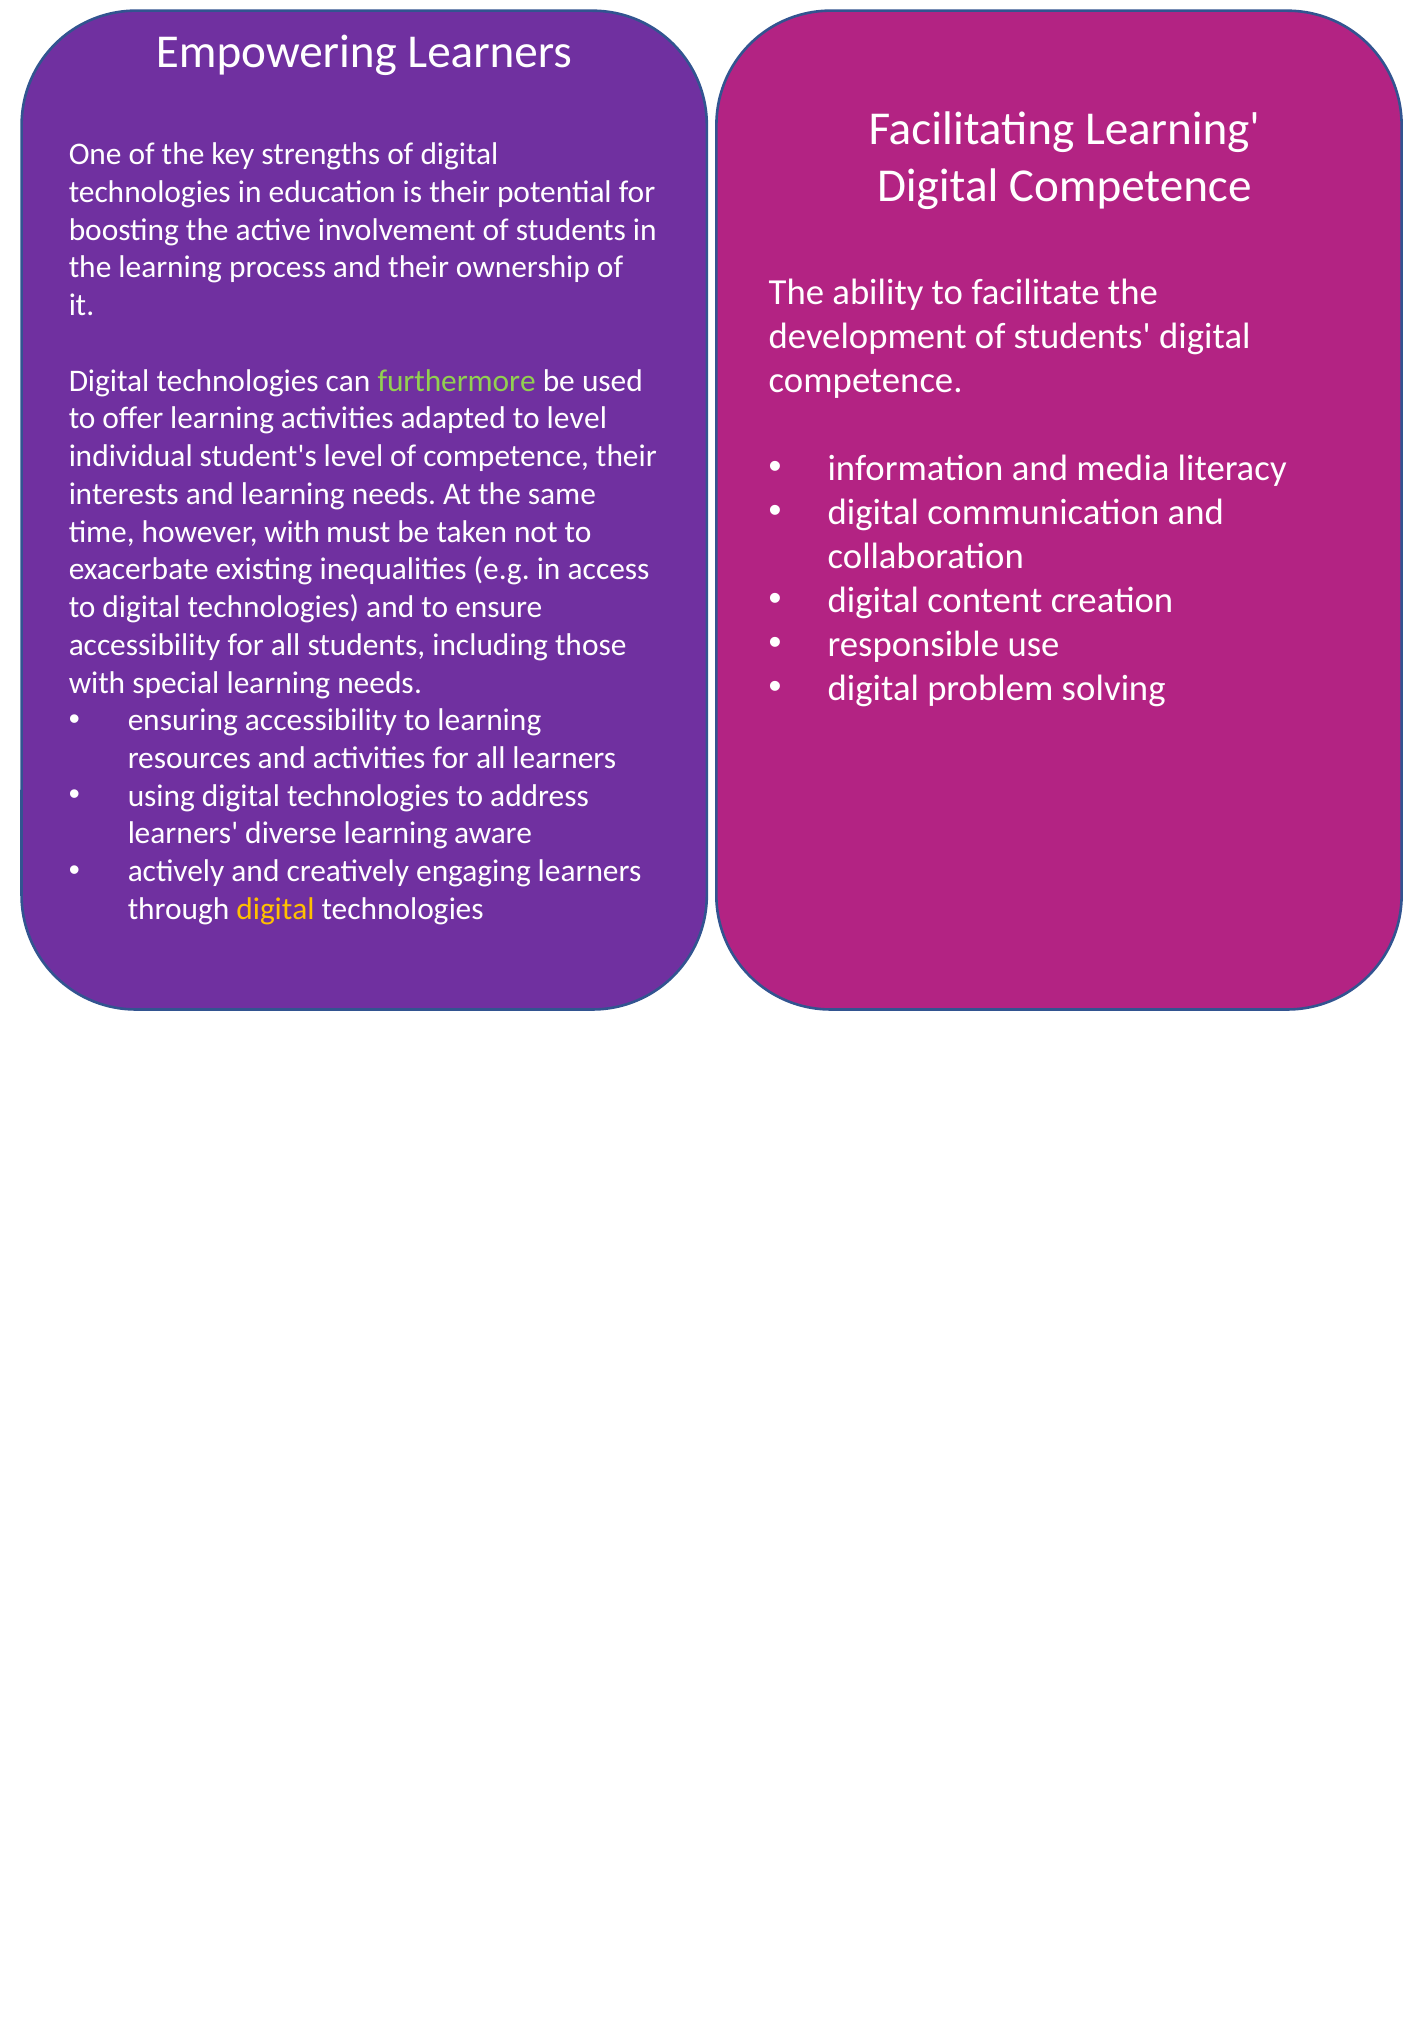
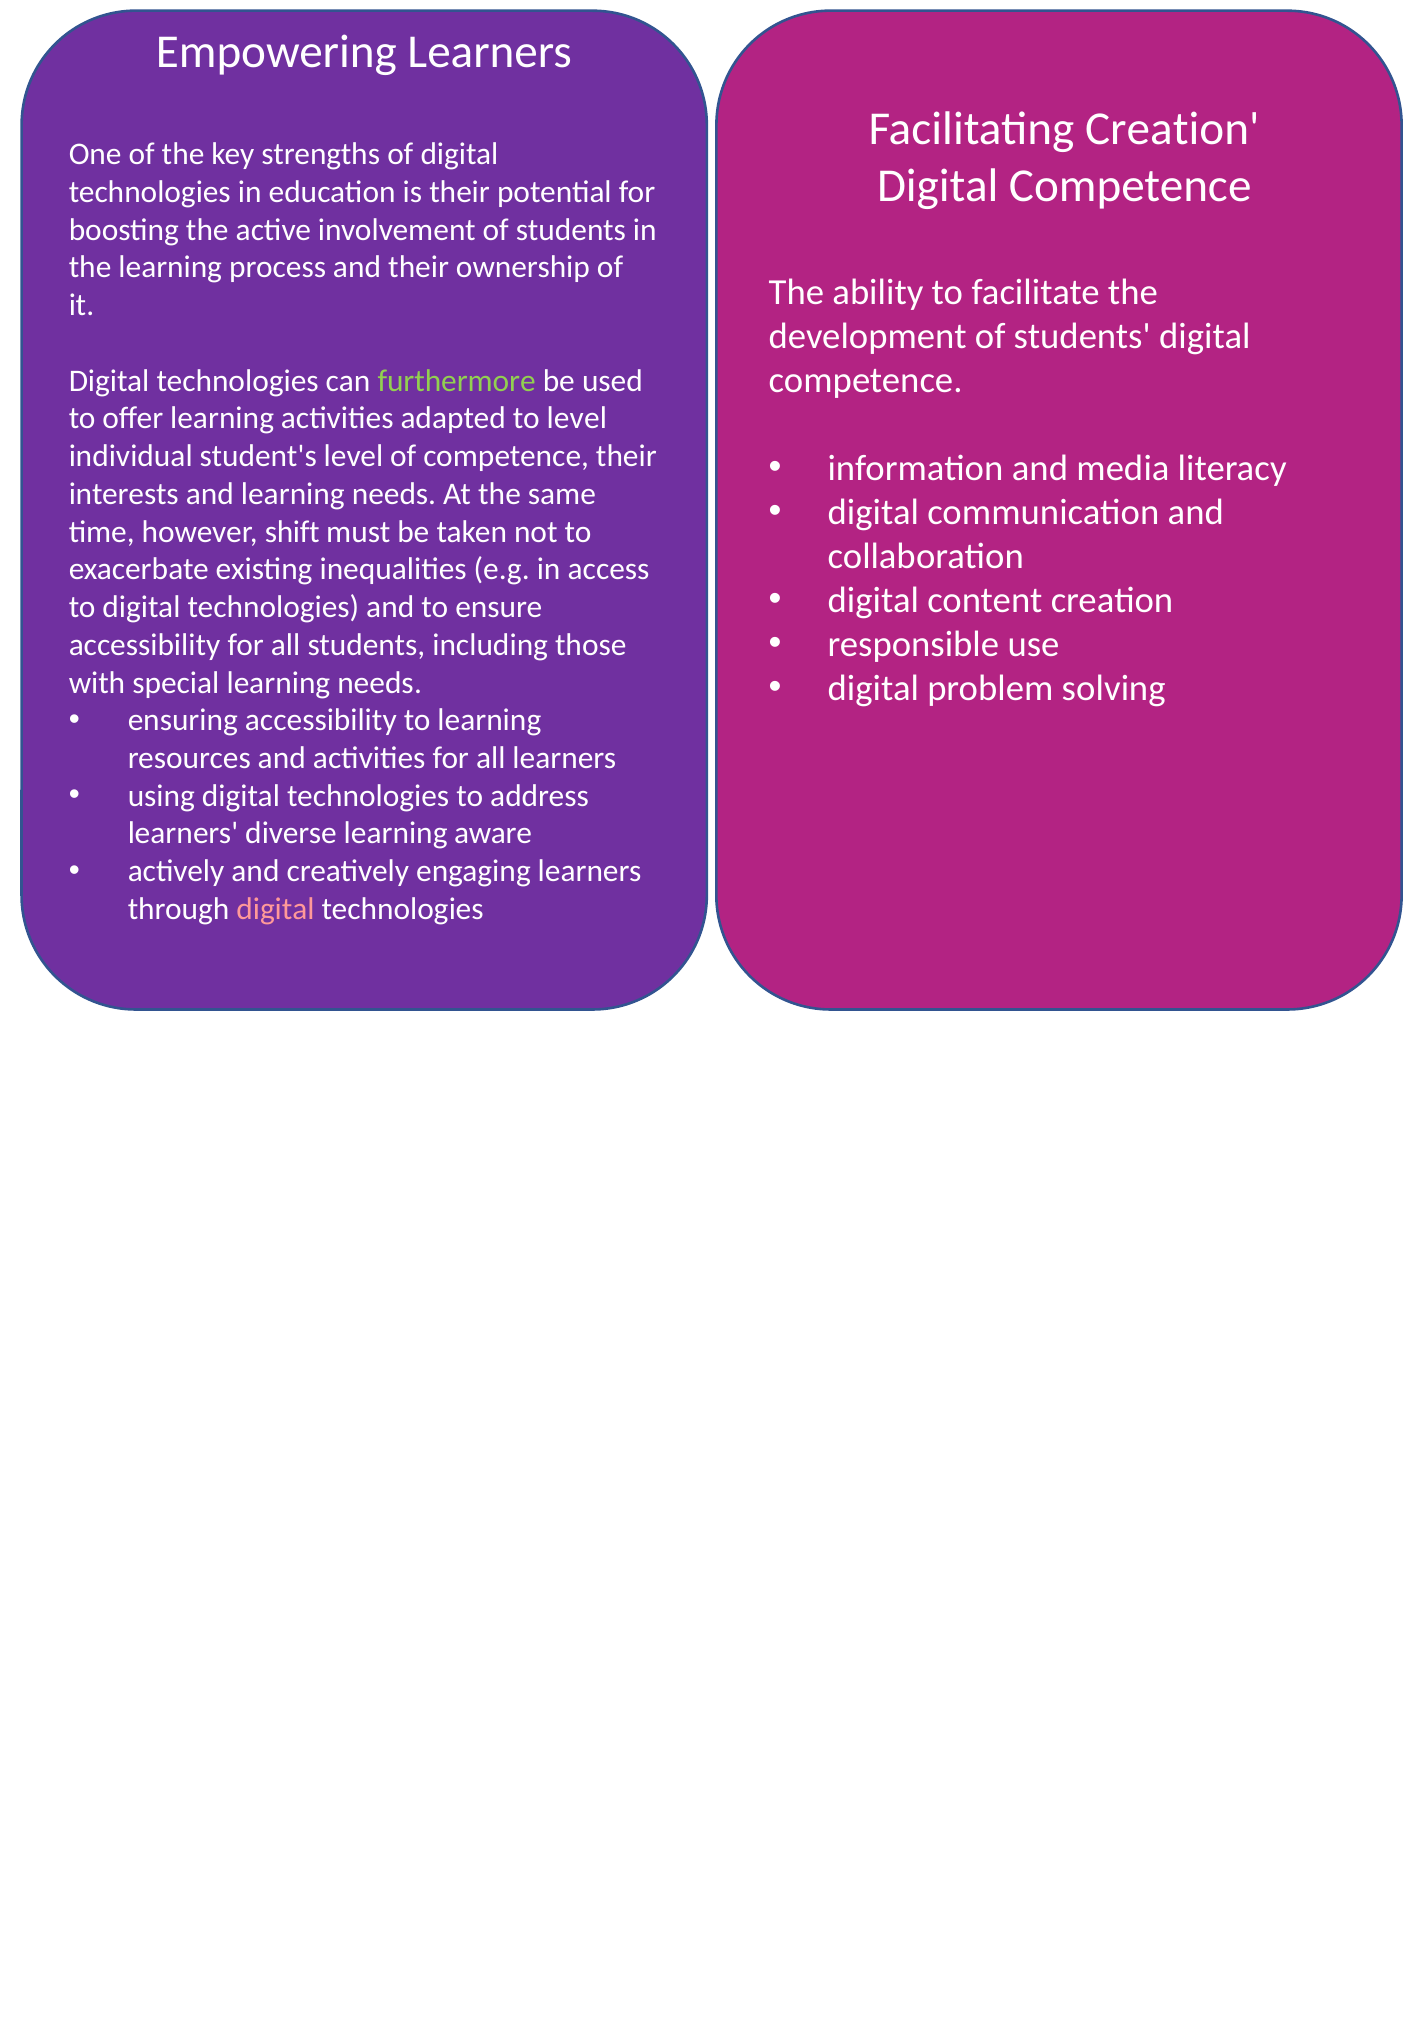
Facilitating Learning: Learning -> Creation (1172, 129)
however with: with -> shift (292, 532)
digital colour: yellow -> pink (275, 909)
